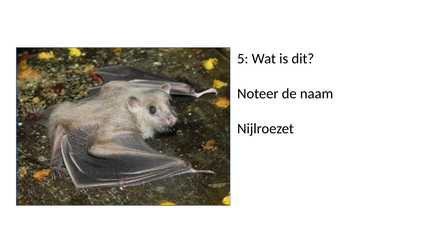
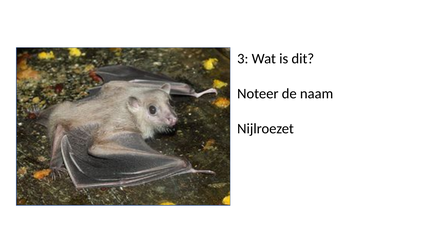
5: 5 -> 3 (243, 59)
